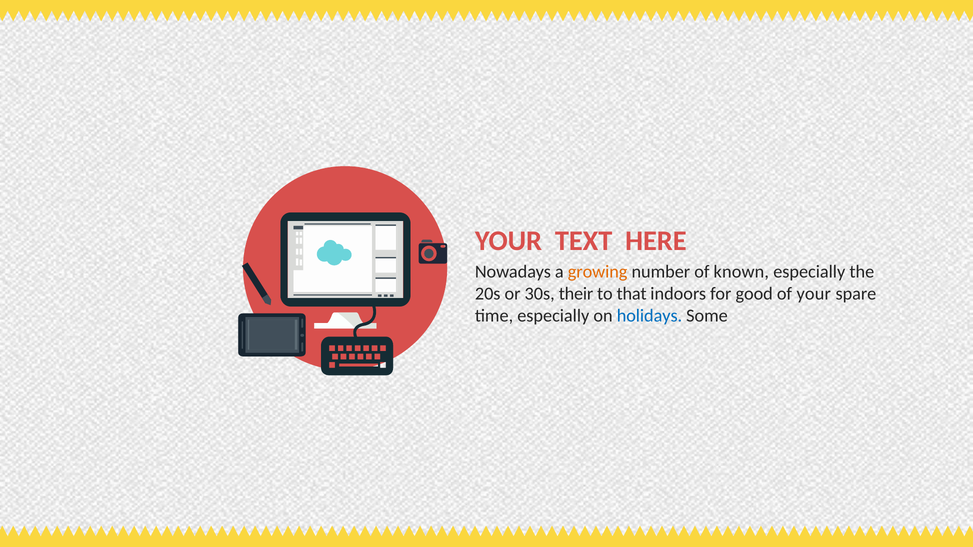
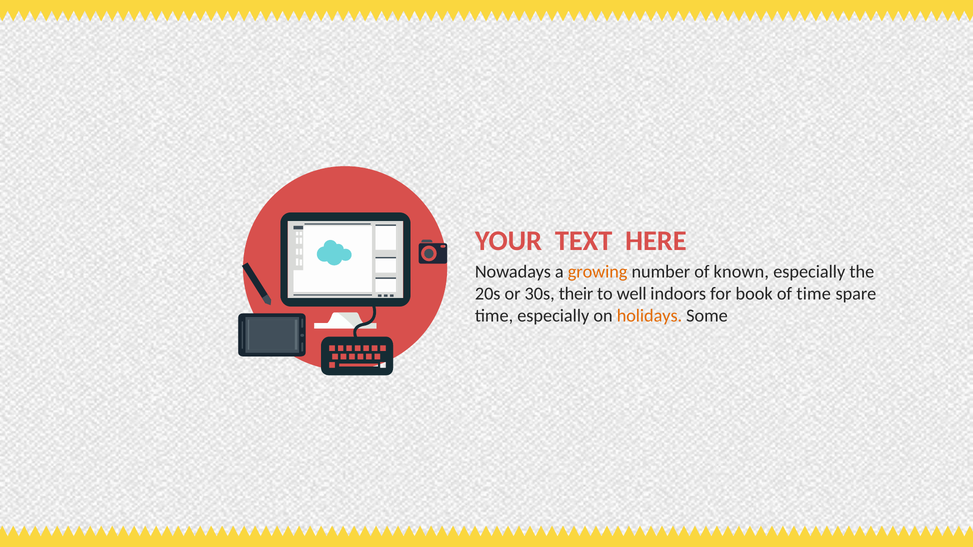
that: that -> well (632, 294)
good: good -> book (754, 294)
of your: your -> time (814, 294)
holidays colour: blue -> orange (649, 316)
